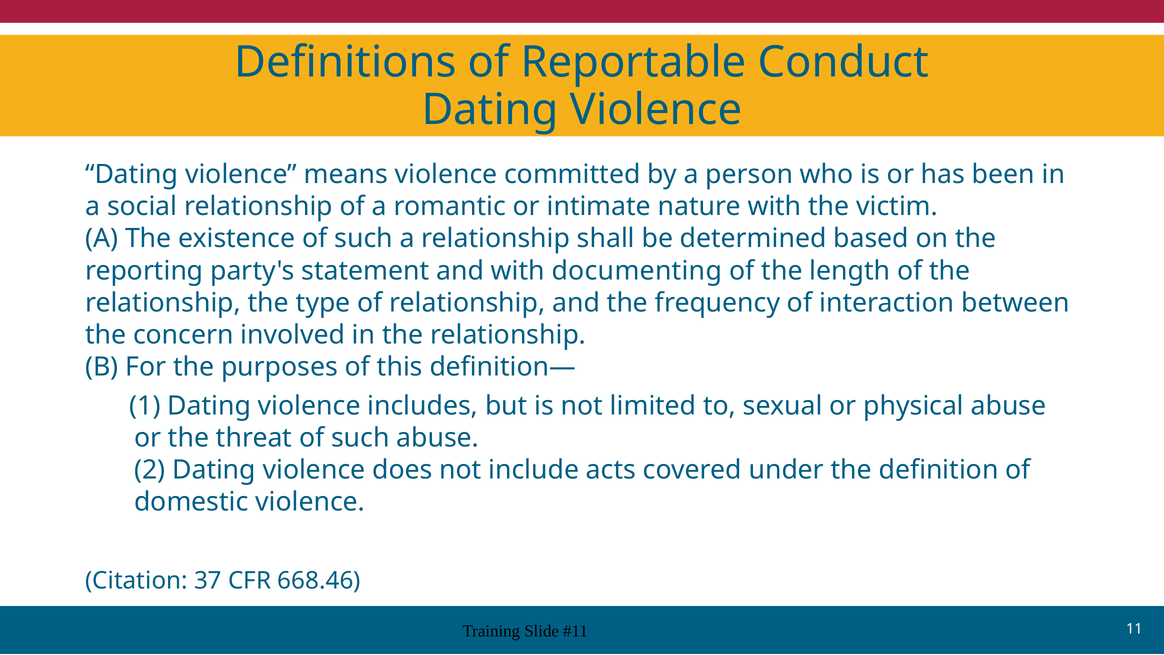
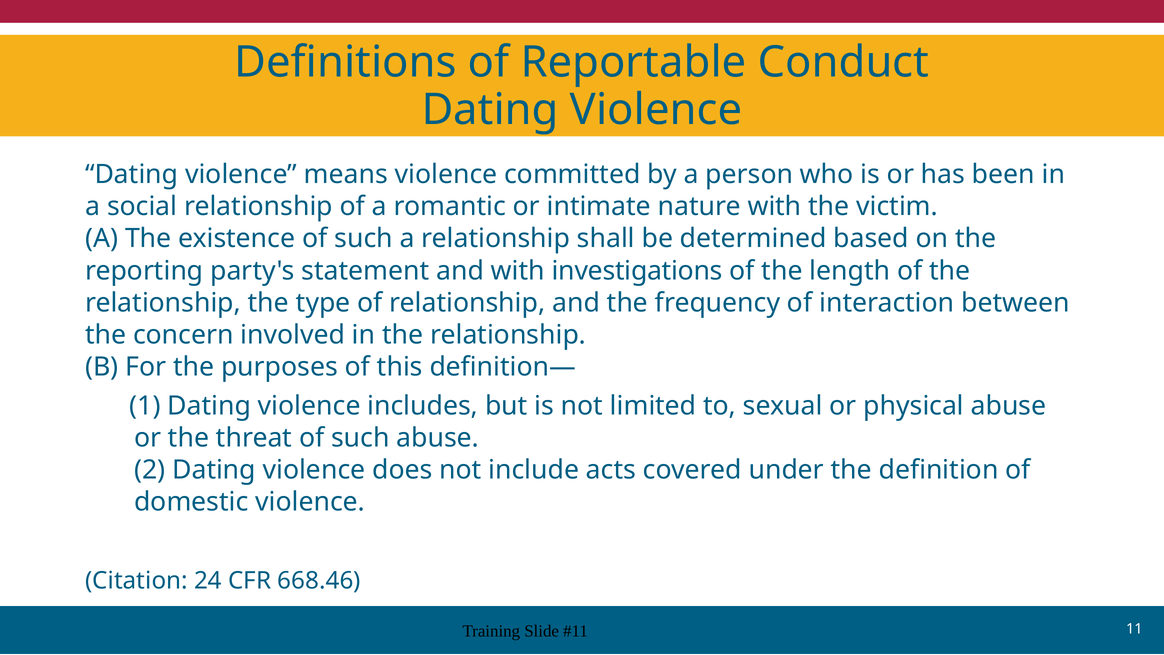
documenting: documenting -> investigations (637, 271)
37: 37 -> 24 (208, 580)
